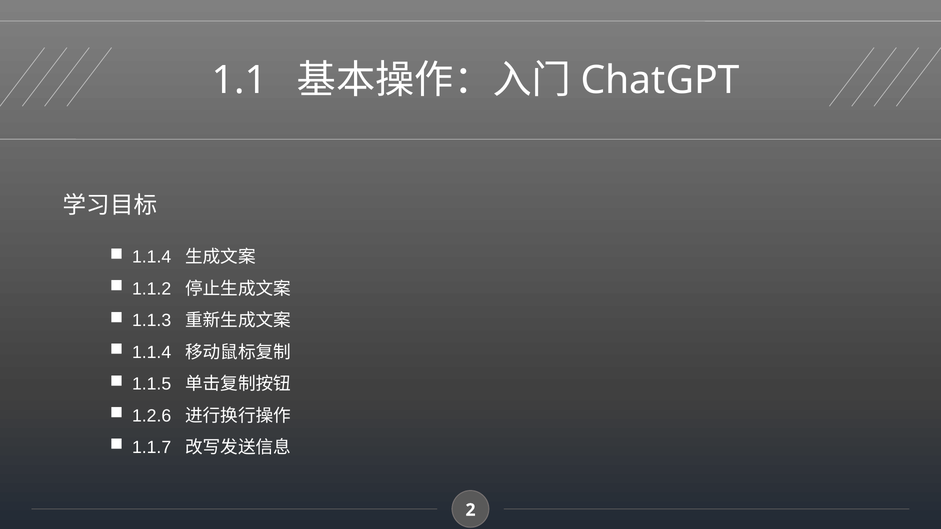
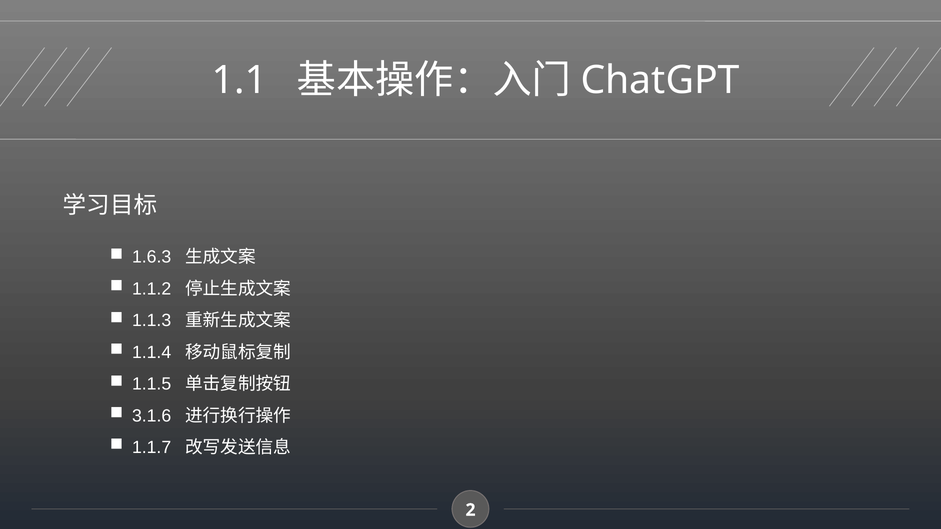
1.1.4: 1.1.4 -> 1.6.3 (152, 257)
1.2.6: 1.2.6 -> 3.1.6 (152, 416)
